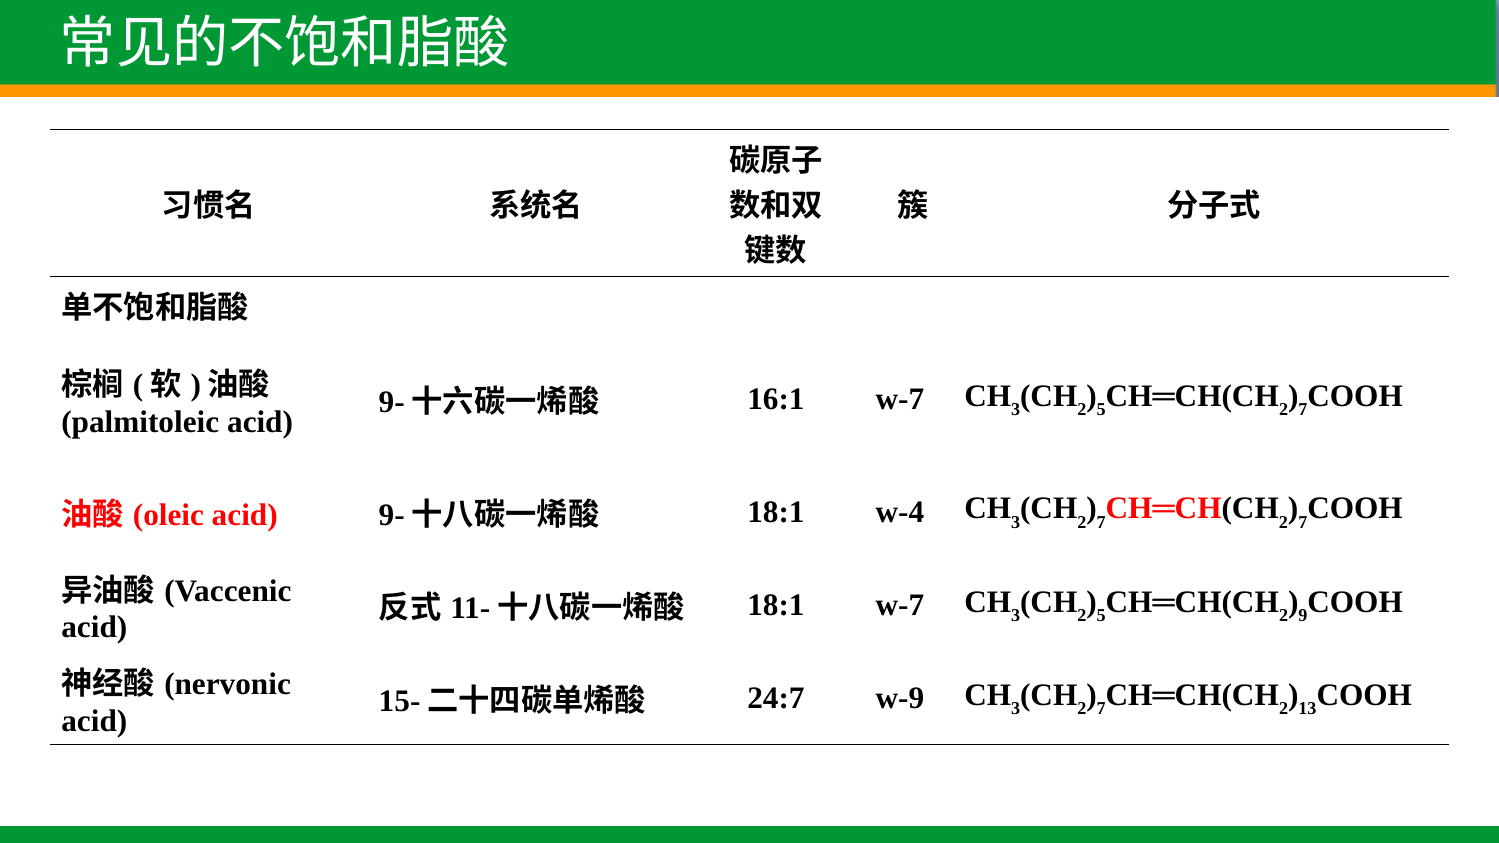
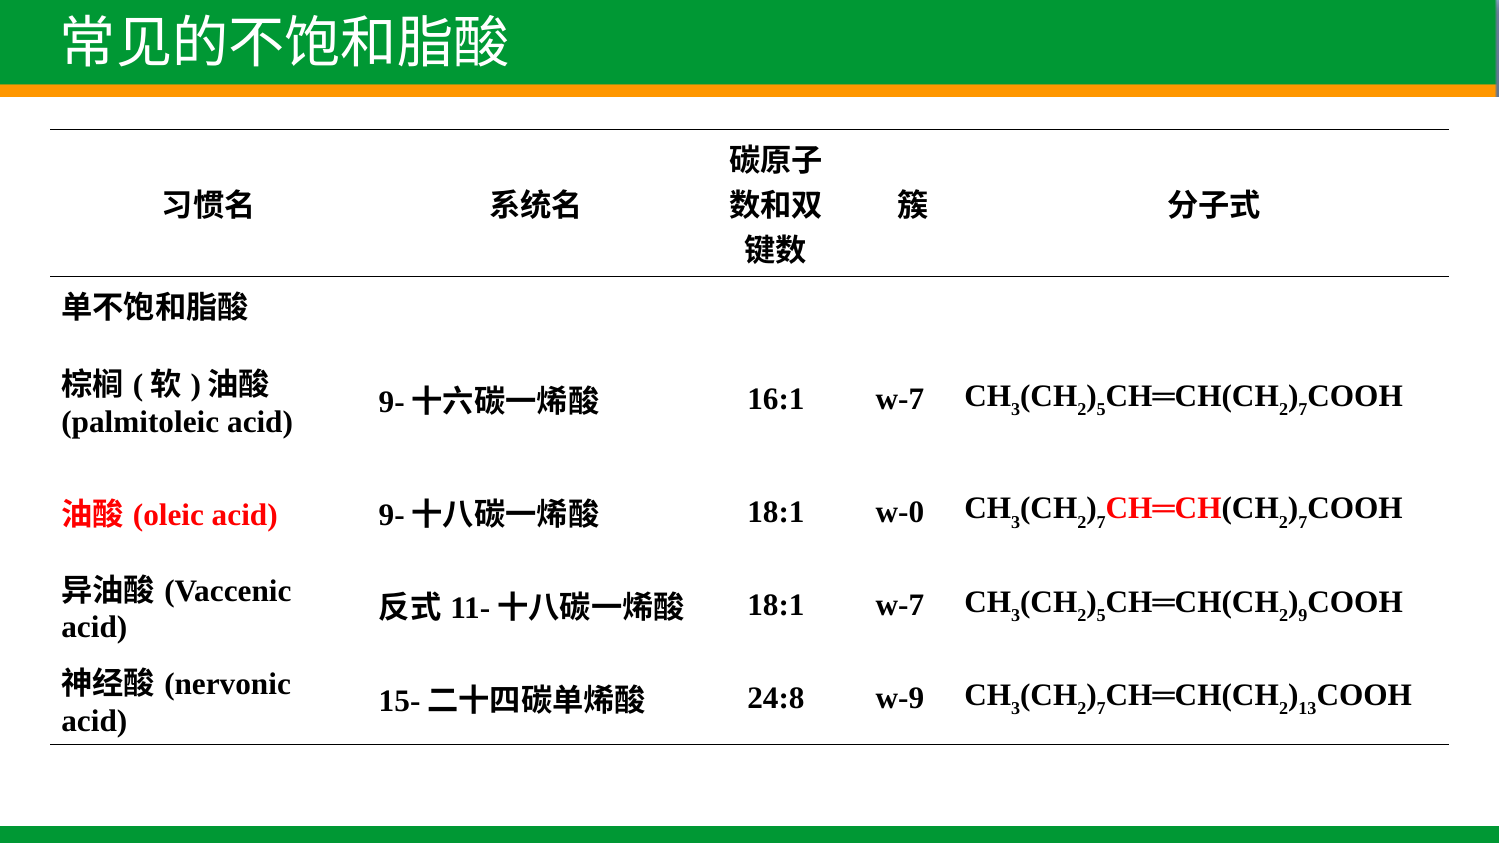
w-4: w-4 -> w-0 (900, 512)
24:7: 24:7 -> 24:8 (776, 698)
